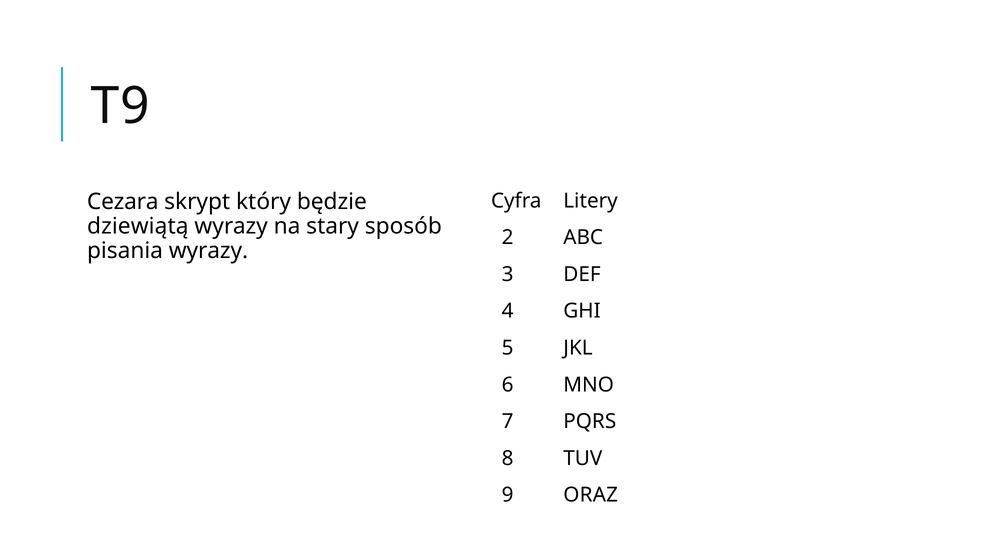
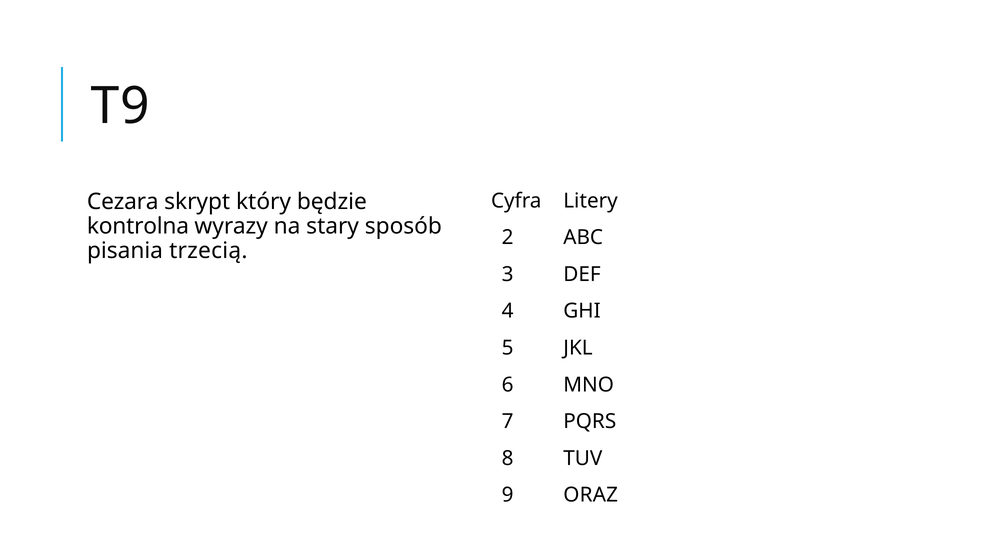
dziewiątą: dziewiątą -> kontrolna (138, 226)
pisania wyrazy: wyrazy -> trzecią (208, 251)
